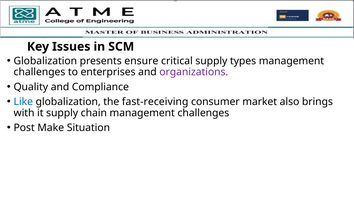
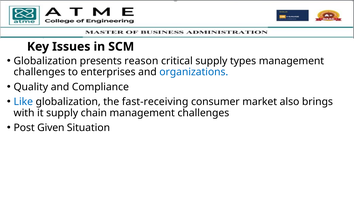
ensure: ensure -> reason (141, 61)
organizations colour: purple -> blue (194, 72)
Make: Make -> Given (51, 128)
